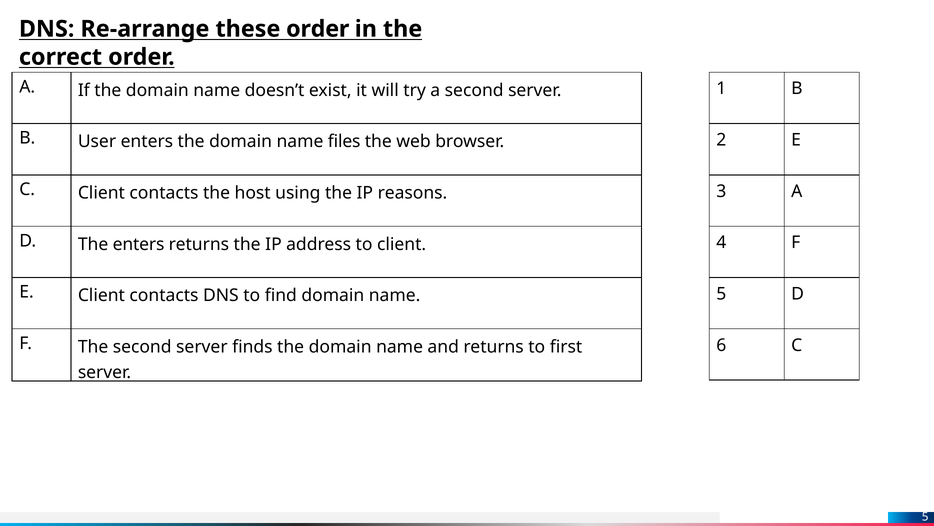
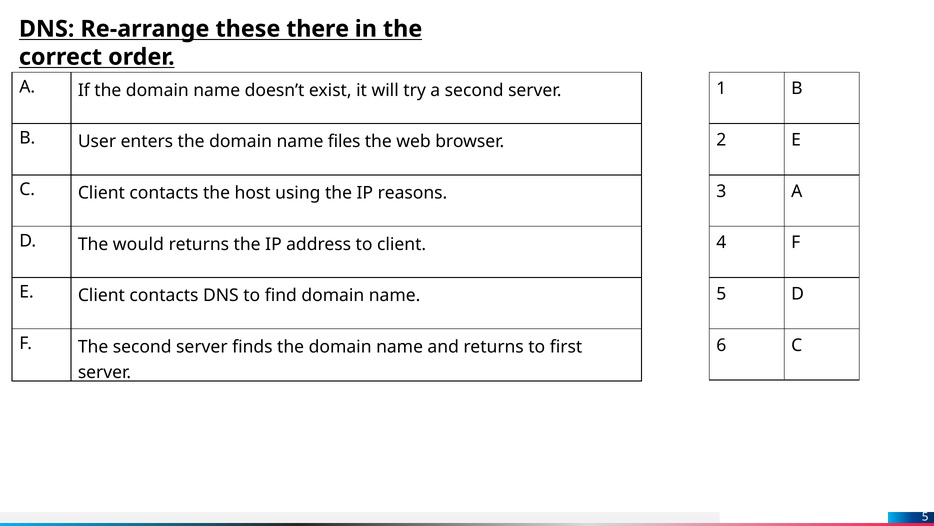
these order: order -> there (318, 29)
The enters: enters -> would (138, 244)
